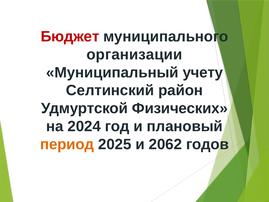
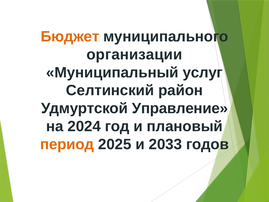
Бюджет colour: red -> orange (70, 37)
учету: учету -> услуг (203, 72)
Физических: Физических -> Управление (180, 108)
2062: 2062 -> 2033 (165, 144)
